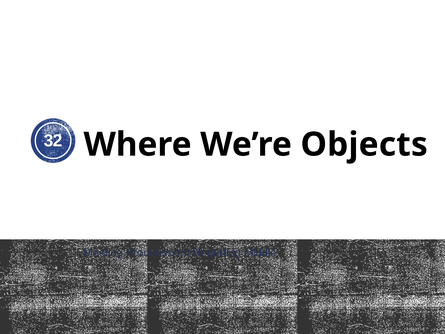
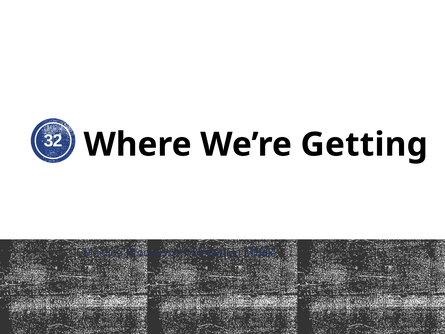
Objects: Objects -> Getting (364, 144)
